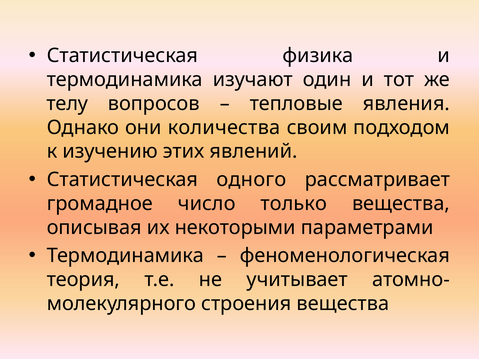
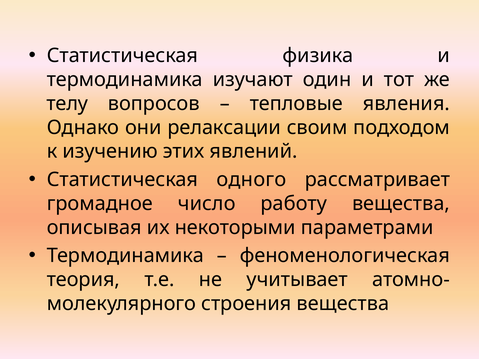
количества: количества -> релаксации (224, 128)
только: только -> работу (294, 204)
